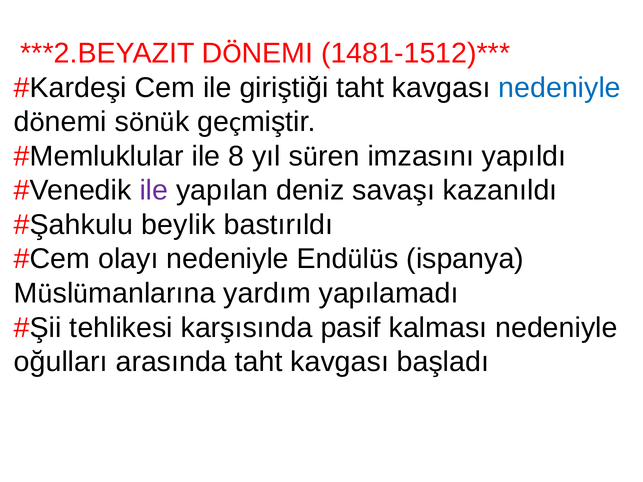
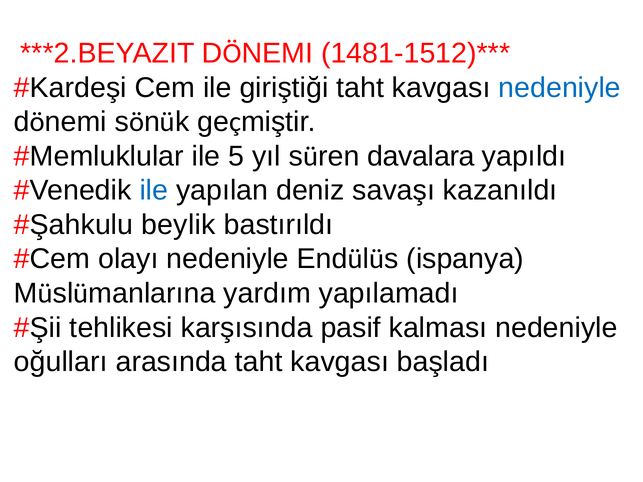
8: 8 -> 5 (236, 156)
imzasını: imzasını -> davalara (421, 156)
ile colour: purple -> blue (154, 191)
